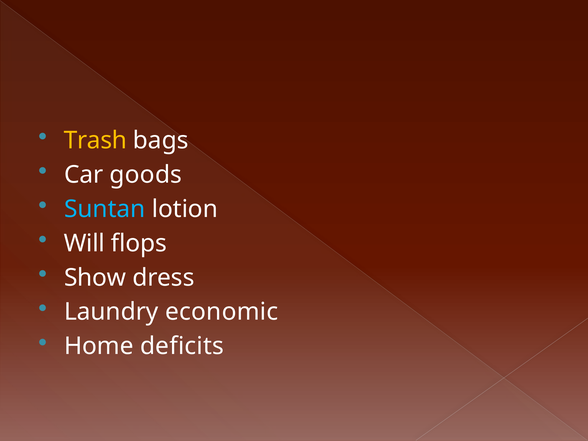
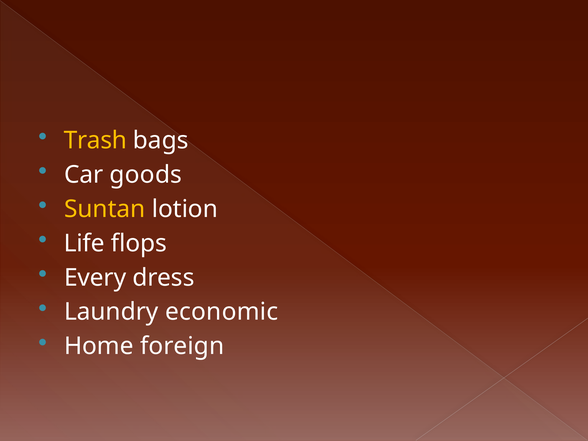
Suntan colour: light blue -> yellow (105, 209)
Will: Will -> Life (84, 243)
Show: Show -> Every (95, 278)
deficits: deficits -> foreign (182, 346)
